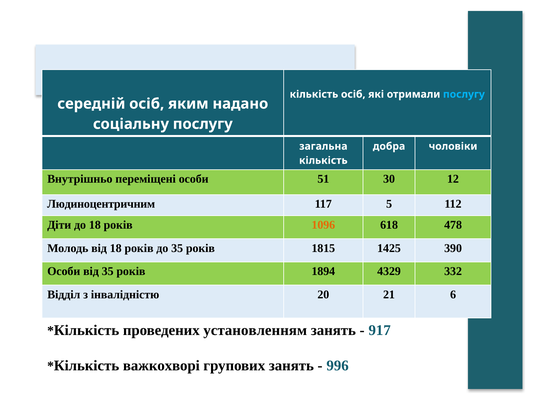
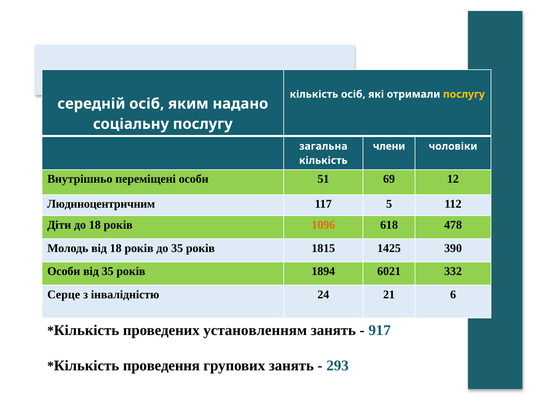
послугу colour: light blue -> yellow (464, 94)
добра: добра -> члени (389, 146)
30: 30 -> 69 (389, 179)
4329: 4329 -> 6021 (389, 271)
Відділ: Відділ -> Серце (64, 294)
20: 20 -> 24 (323, 294)
важкохворі: важкохворі -> проведення (161, 366)
996: 996 -> 293 (338, 366)
